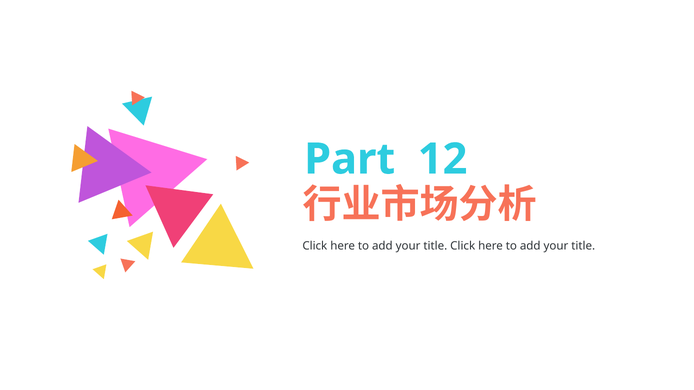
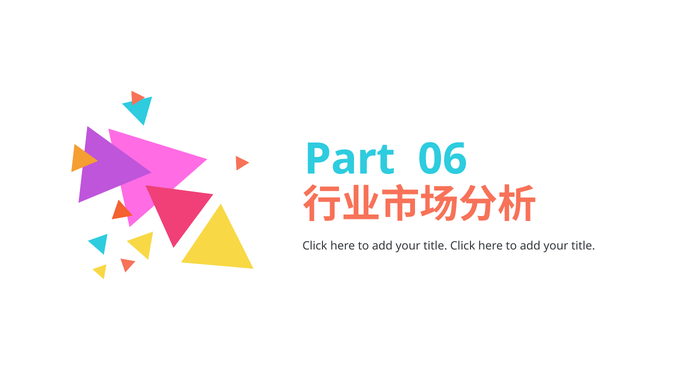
12: 12 -> 06 (443, 159)
